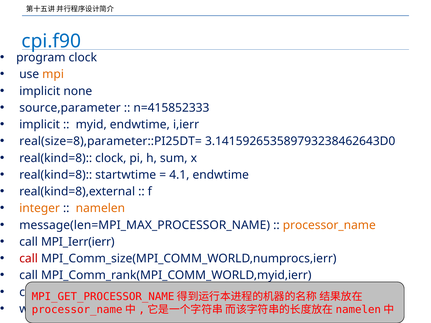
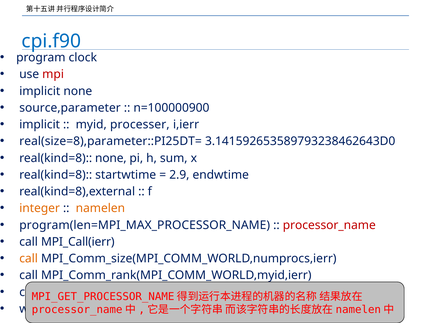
mpi colour: orange -> red (53, 74)
n=415852333: n=415852333 -> n=100000900 (171, 108)
myid endwtime: endwtime -> processer (140, 125)
real(kind=8 clock: clock -> none (111, 158)
4.1: 4.1 -> 2.9 (179, 175)
message(len=MPI_MAX_PROCESSOR_NAME: message(len=MPI_MAX_PROCESSOR_NAME -> program(len=MPI_MAX_PROCESSOR_NAME (145, 225)
processor_name colour: orange -> red (329, 225)
MPI_Ierr(ierr: MPI_Ierr(ierr -> MPI_Call(ierr (78, 242)
call colour: red -> orange (29, 259)
